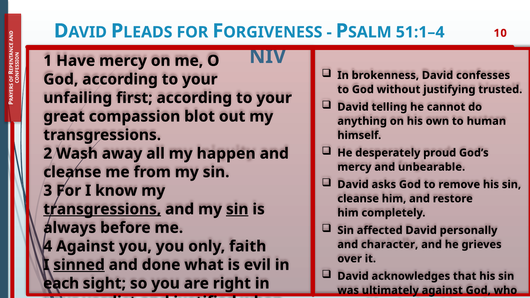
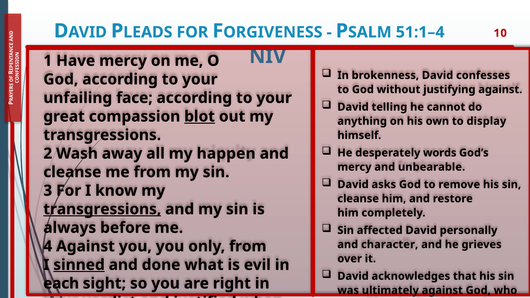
justifying trusted: trusted -> against (500, 90)
first: first -> face (134, 98)
blot underline: none -> present (200, 116)
human: human -> display (486, 121)
proud: proud -> words (440, 153)
sin underline: present -> none (237, 209)
only faith: faith -> from (248, 246)
